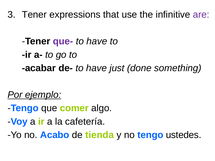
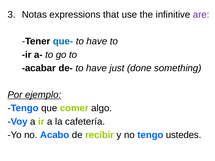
Tener: Tener -> Notas (34, 15)
que- colour: purple -> blue (63, 41)
tienda: tienda -> recibir (100, 135)
